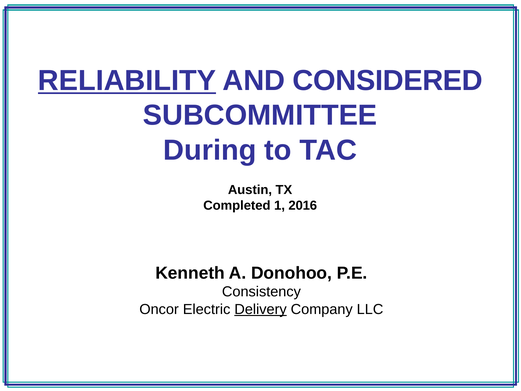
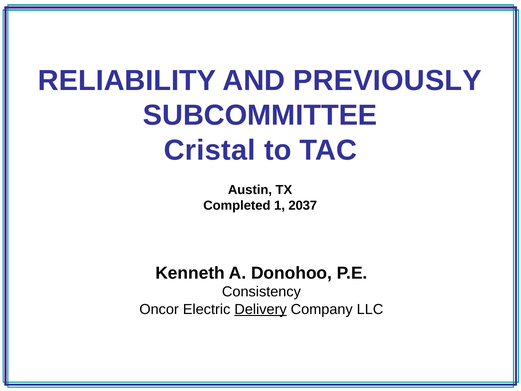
RELIABILITY underline: present -> none (127, 81)
CONSIDERED: CONSIDERED -> PREVIOUSLY (387, 81)
During: During -> Cristal (210, 150)
2016: 2016 -> 2037 (303, 205)
